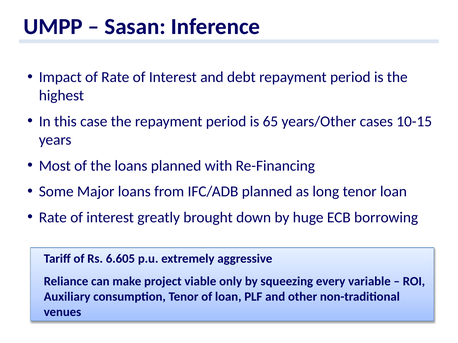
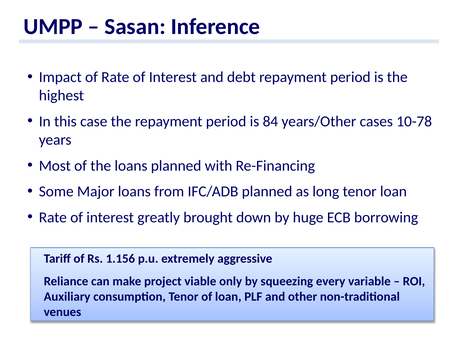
65: 65 -> 84 (270, 122)
10-15: 10-15 -> 10-78 (414, 122)
6.605: 6.605 -> 1.156 (120, 259)
